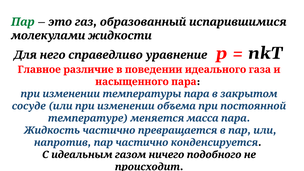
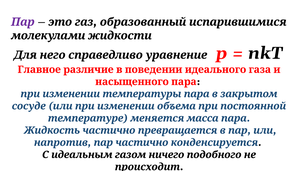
Пар colour: green -> purple (23, 22)
